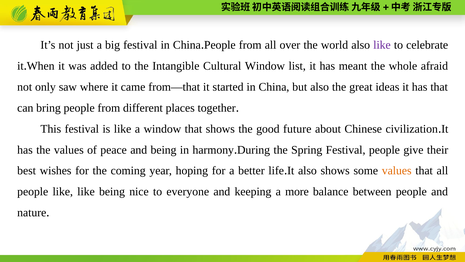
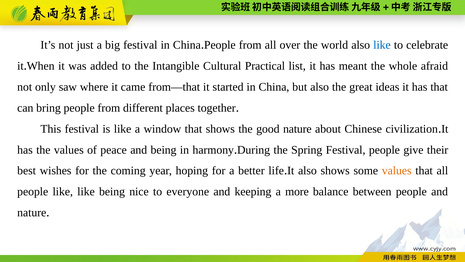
like colour: purple -> blue (382, 45)
Cultural Window: Window -> Practical (265, 66)
good future: future -> nature (297, 129)
